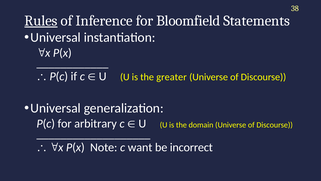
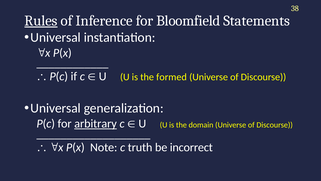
greater: greater -> formed (172, 77)
arbitrary underline: none -> present (96, 123)
want: want -> truth (140, 147)
